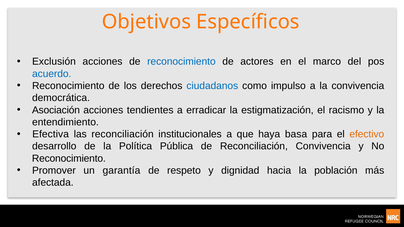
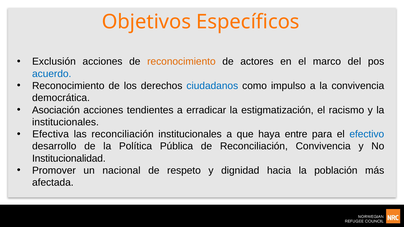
reconocimiento colour: blue -> orange (181, 62)
entendimiento: entendimiento -> institucionales (65, 122)
basa: basa -> entre (296, 134)
efectivo colour: orange -> blue (367, 134)
Reconocimiento: Reconocimiento -> Institucionalidad (69, 159)
garantía: garantía -> nacional (121, 171)
